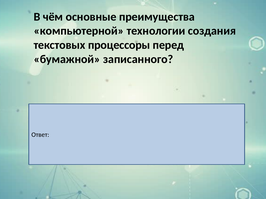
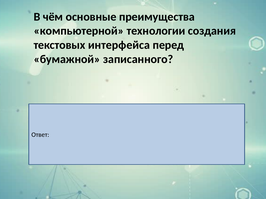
процессоры: процессоры -> интерфейса (119, 45)
